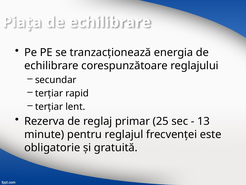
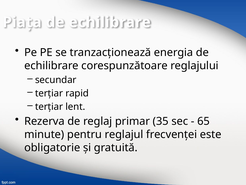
25: 25 -> 35 (161, 121)
13: 13 -> 65 (204, 121)
